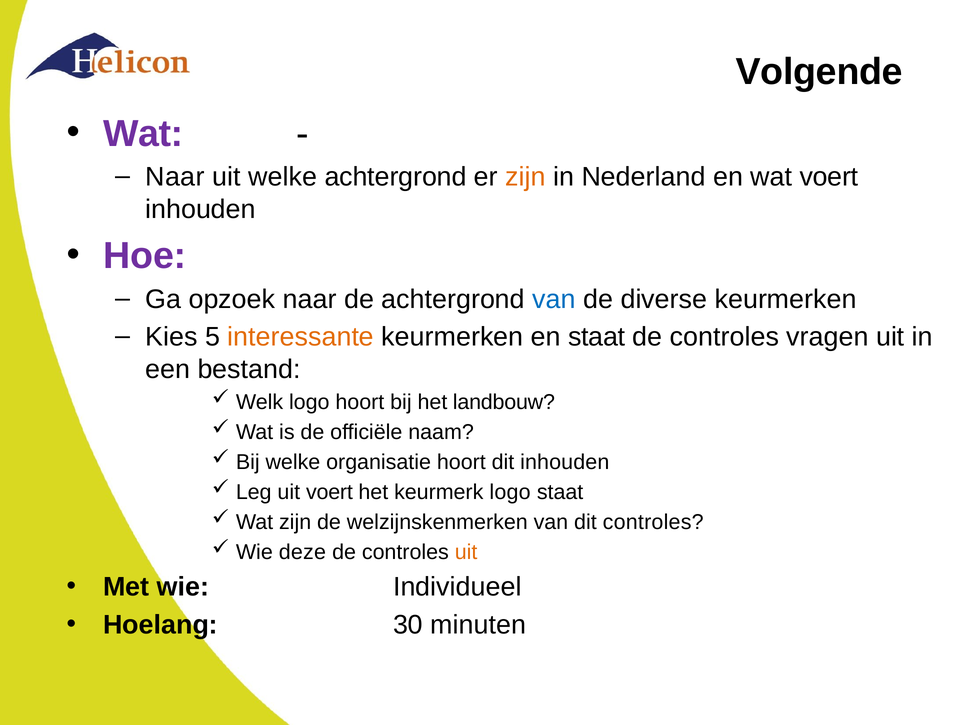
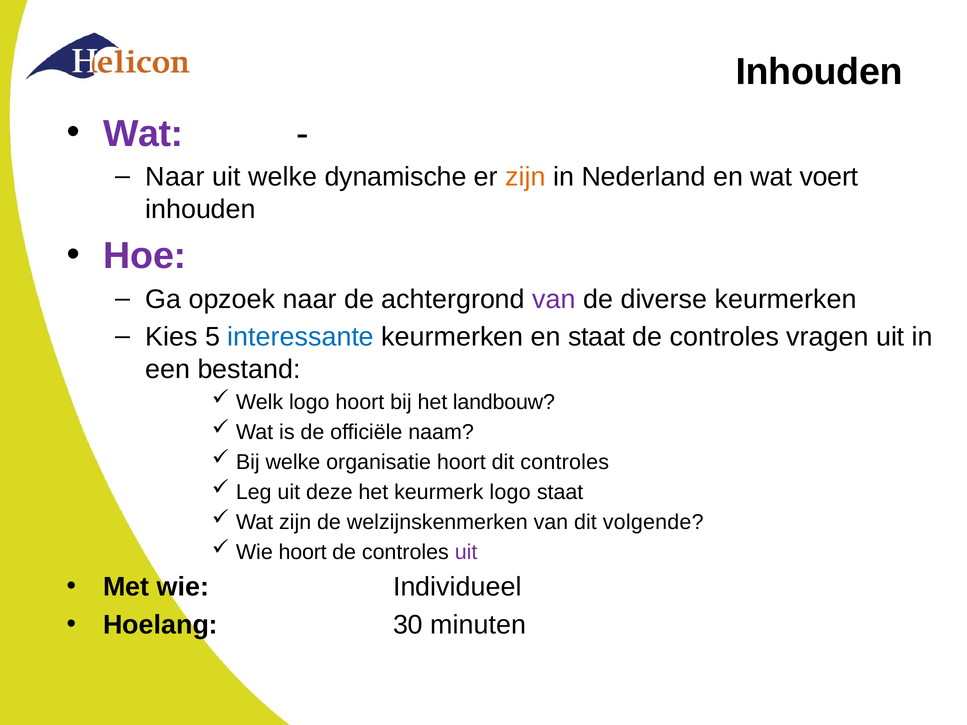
Volgende: Volgende -> Inhouden (819, 72)
welke achtergrond: achtergrond -> dynamische (396, 177)
van colour: blue -> purple (554, 300)
interessante colour: orange -> blue (301, 337)
dit inhouden: inhouden -> controles (565, 462)
uit voert: voert -> deze (329, 492)
dit controles: controles -> volgende (653, 522)
Wie deze: deze -> hoort (303, 553)
uit colour: orange -> purple (466, 553)
